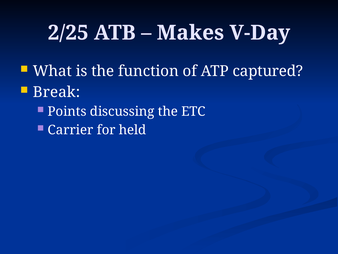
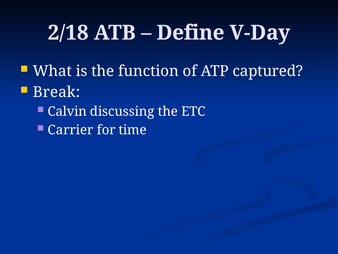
2/25: 2/25 -> 2/18 (68, 33)
Makes: Makes -> Define (191, 33)
Points: Points -> Calvin (67, 111)
held: held -> time (133, 130)
